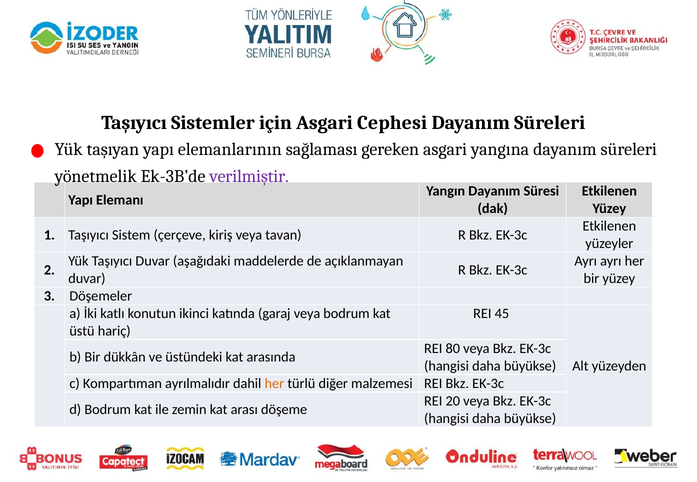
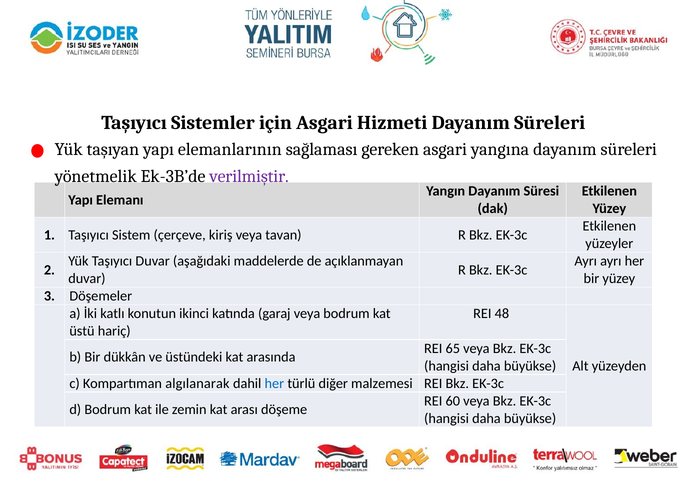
Cephesi: Cephesi -> Hizmeti (392, 123)
45: 45 -> 48 (502, 314)
80: 80 -> 65 (453, 349)
ayrılmalıdır: ayrılmalıdır -> algılanarak (197, 384)
her colour: orange -> blue (274, 384)
20: 20 -> 60 (453, 402)
